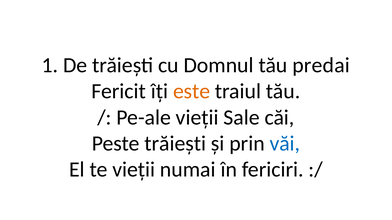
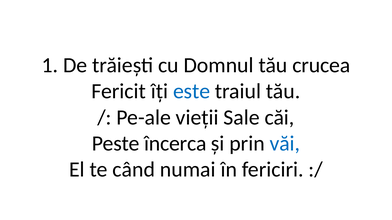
predai: predai -> crucea (321, 65)
este colour: orange -> blue (192, 92)
Peste trăiești: trăiești -> încerca (175, 144)
te vieții: vieții -> când (134, 170)
